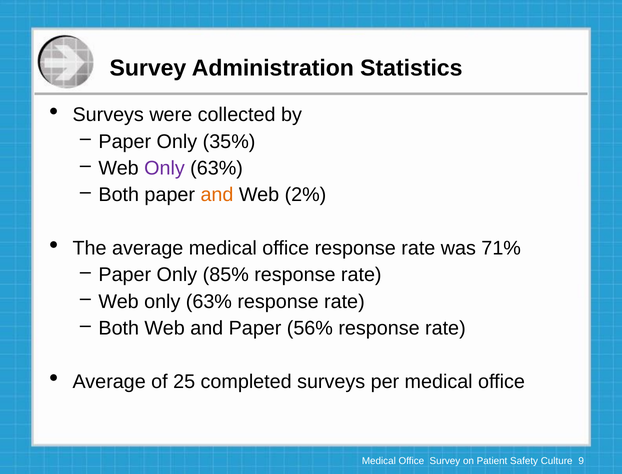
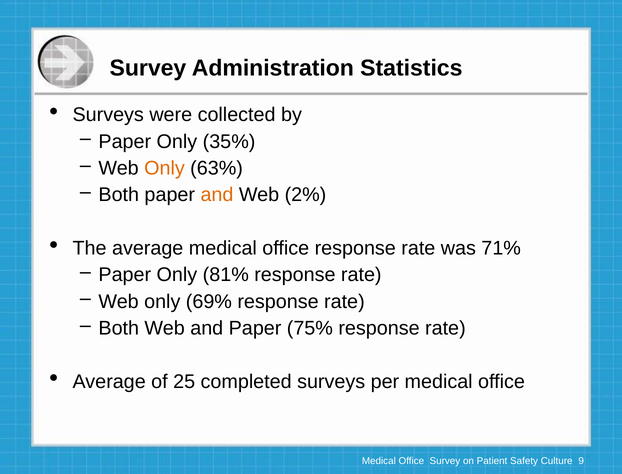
Only colour: purple -> orange (164, 168)
85%: 85% -> 81% (226, 275)
63%: 63% -> 69% (209, 302)
56%: 56% -> 75% (310, 328)
